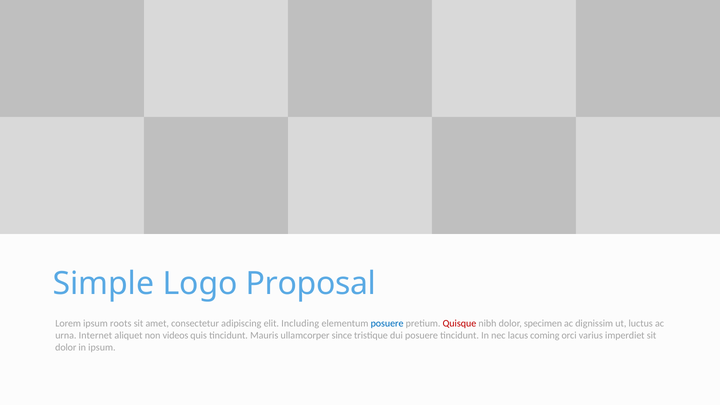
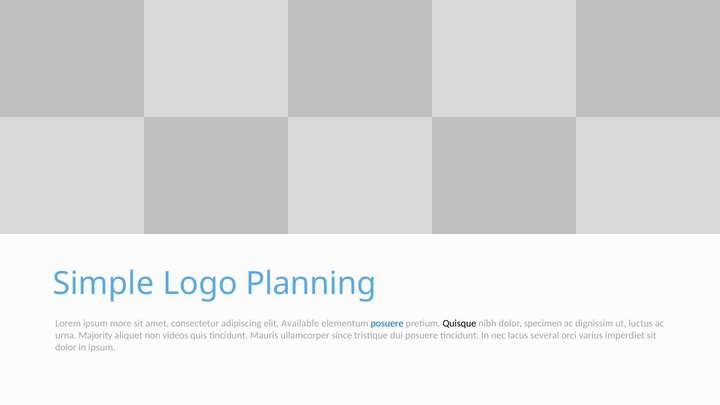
Proposal: Proposal -> Planning (311, 284)
roots: roots -> more (121, 323)
Including: Including -> Available (300, 323)
Quisque colour: red -> black (459, 323)
Internet: Internet -> Majority (96, 335)
coming: coming -> several (545, 335)
